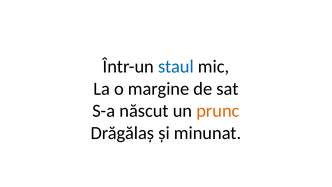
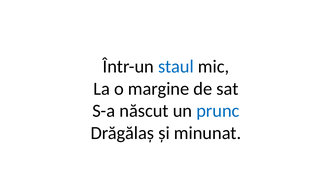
prunc colour: orange -> blue (218, 111)
